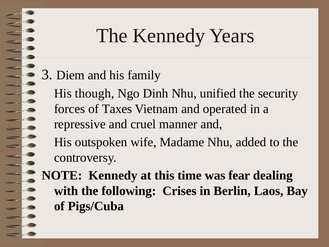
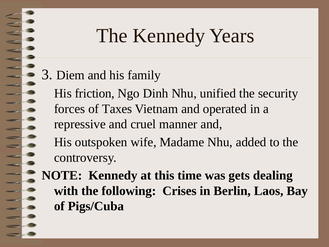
though: though -> friction (95, 93)
fear: fear -> gets (239, 175)
